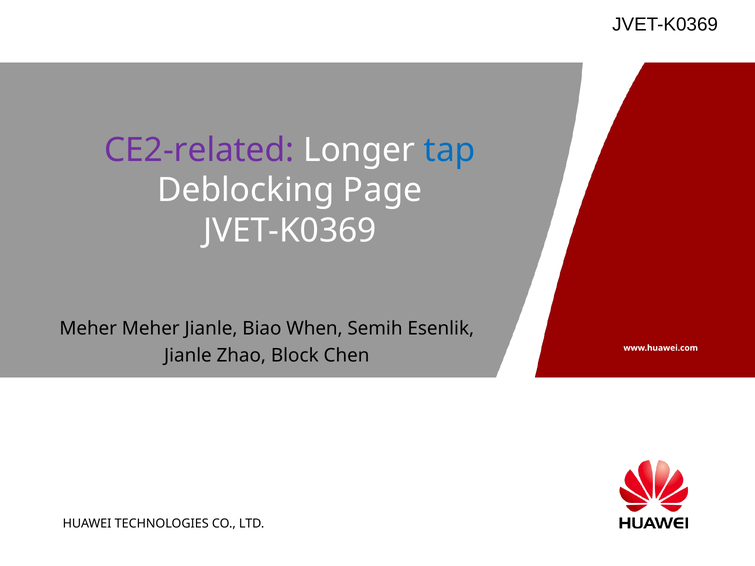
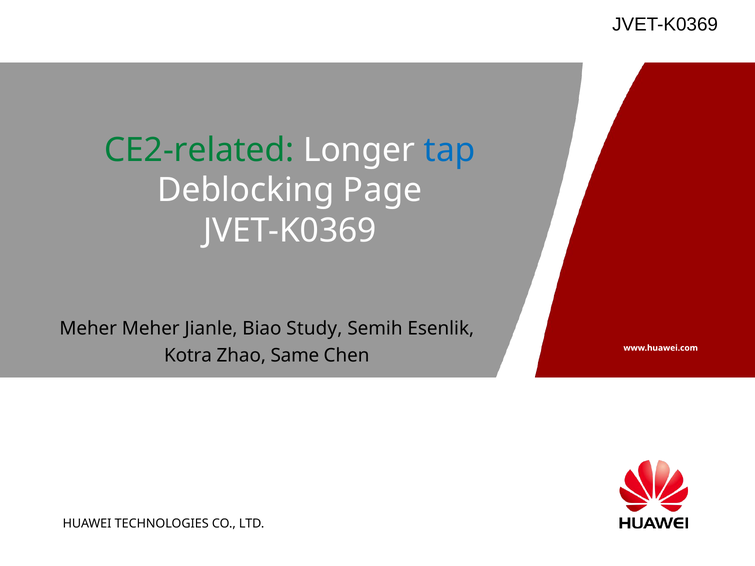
CE2-related colour: purple -> green (199, 150)
When: When -> Study (314, 329)
Jianle: Jianle -> Kotra (188, 356)
Block: Block -> Same (295, 356)
